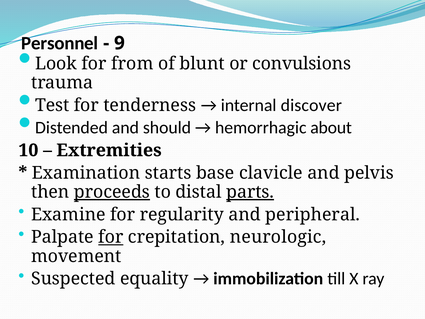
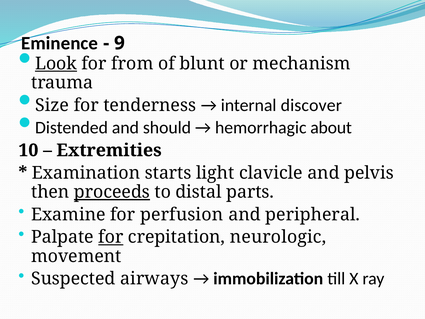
Personnel: Personnel -> Eminence (60, 43)
Look underline: none -> present (56, 64)
convulsions: convulsions -> mechanism (302, 64)
Test: Test -> Size (52, 105)
base: base -> light (215, 173)
parts underline: present -> none (250, 192)
regularity: regularity -> perfusion (182, 214)
equality: equality -> airways (154, 279)
